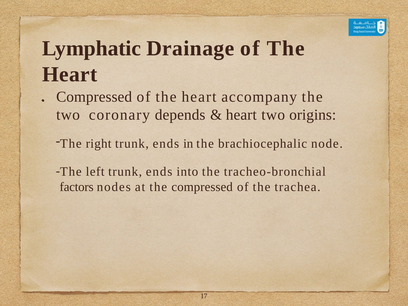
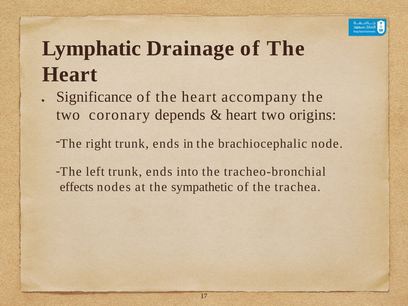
Compressed: Compressed -> Significance (94, 97)
factors: factors -> effects (77, 187)
the compressed: compressed -> sympathetic (202, 187)
